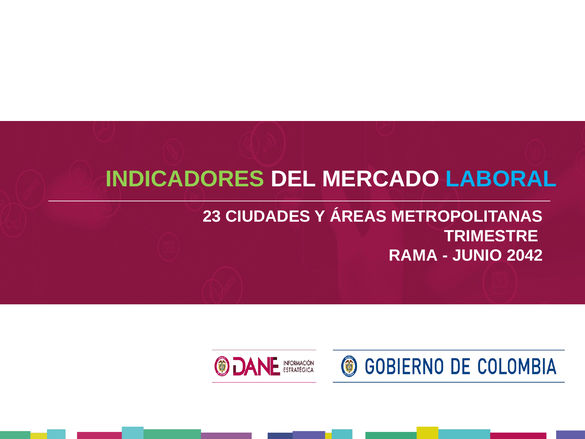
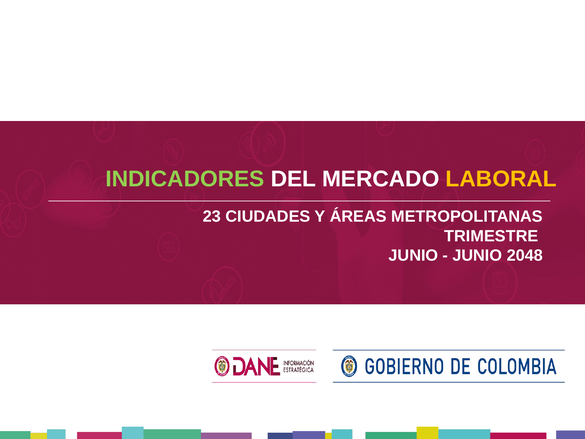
LABORAL colour: light blue -> yellow (501, 179)
RAMA: RAMA -> JUNIO (413, 255)
2042: 2042 -> 2048 (525, 255)
